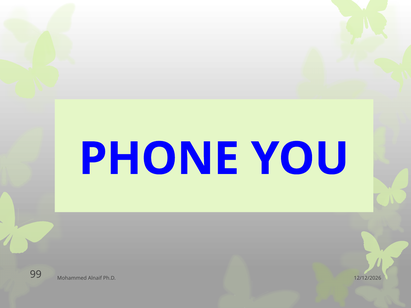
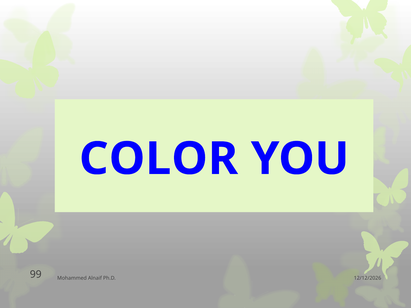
PHONE: PHONE -> COLOR (159, 159)
